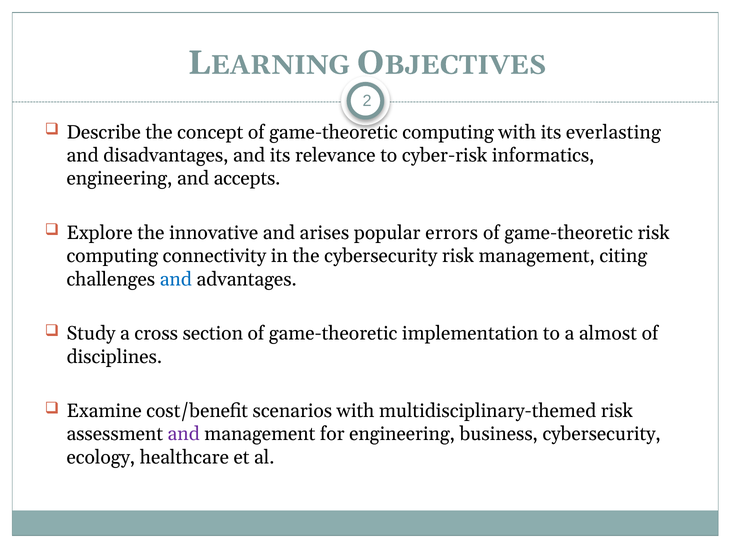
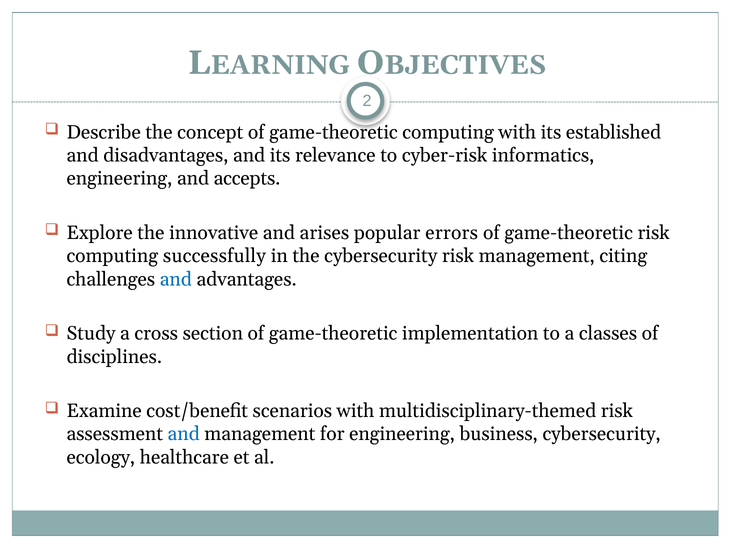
everlasting: everlasting -> established (614, 132)
connectivity: connectivity -> successfully (214, 256)
almost: almost -> classes (608, 334)
and colour: purple -> blue (184, 434)
